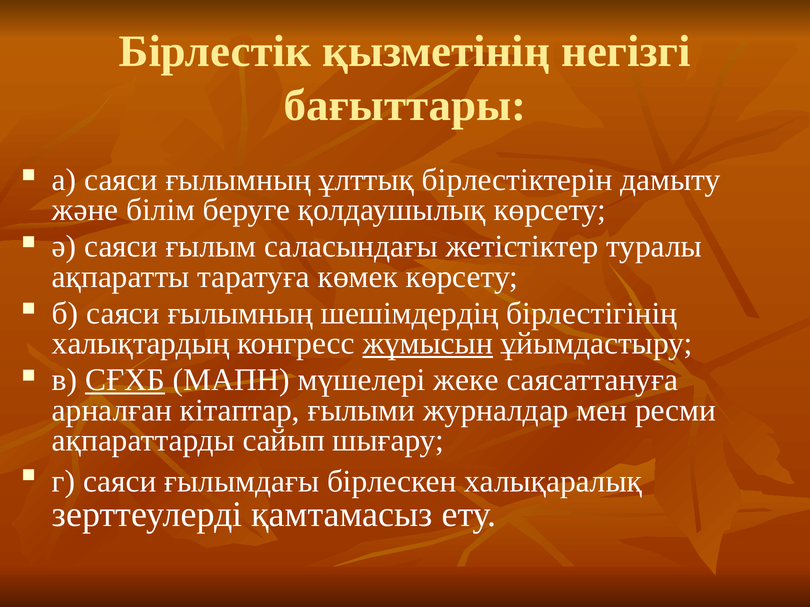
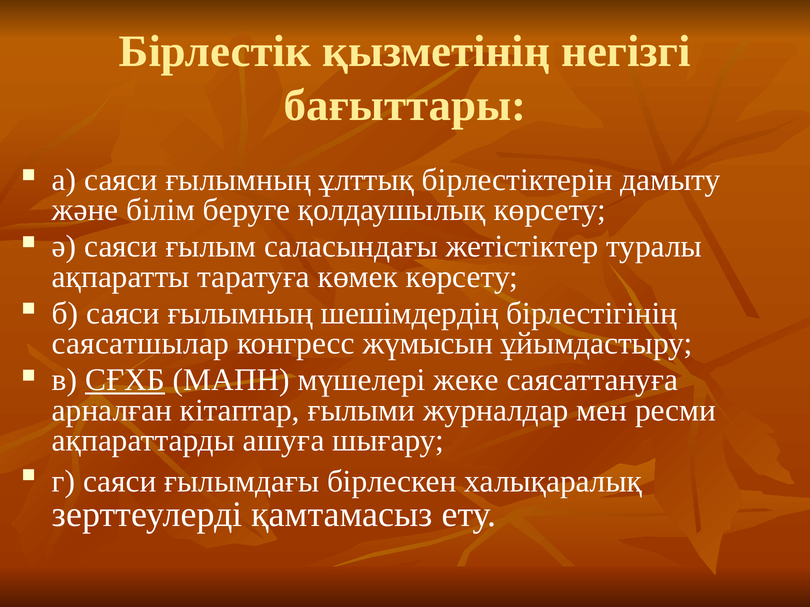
халықтардың: халықтардың -> саясатшылар (141, 344)
жүмысын underline: present -> none (428, 344)
сайып: сайып -> ашуға (284, 441)
